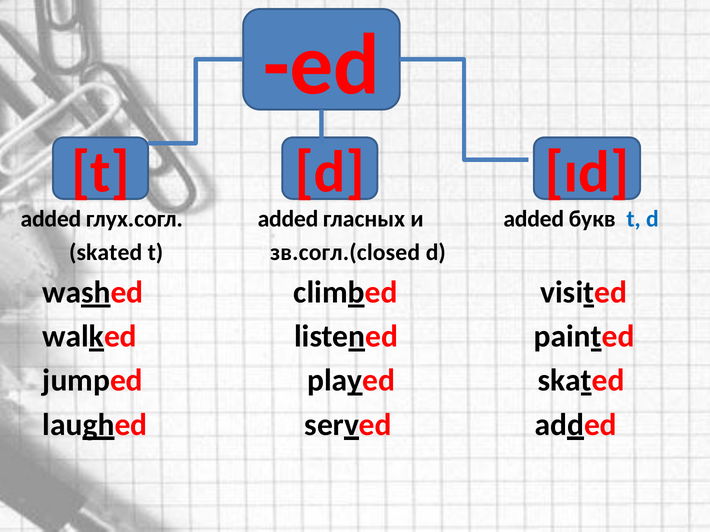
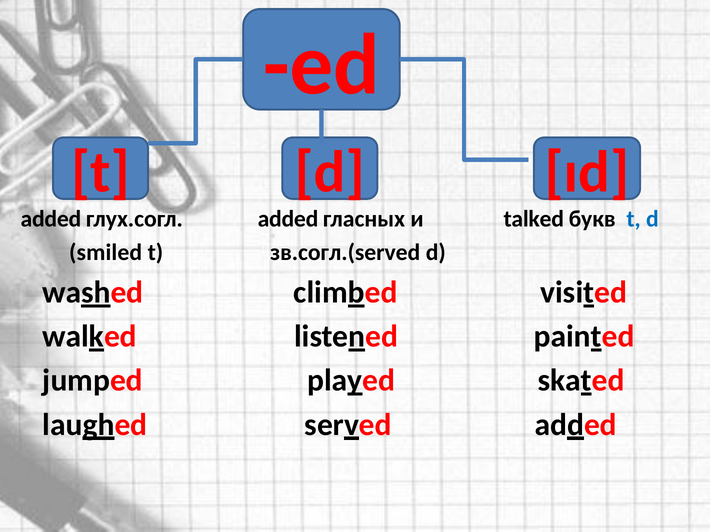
и added: added -> talked (534, 219)
skated: skated -> smiled (106, 253)
зв.согл.(closed: зв.согл.(closed -> зв.согл.(served (345, 253)
